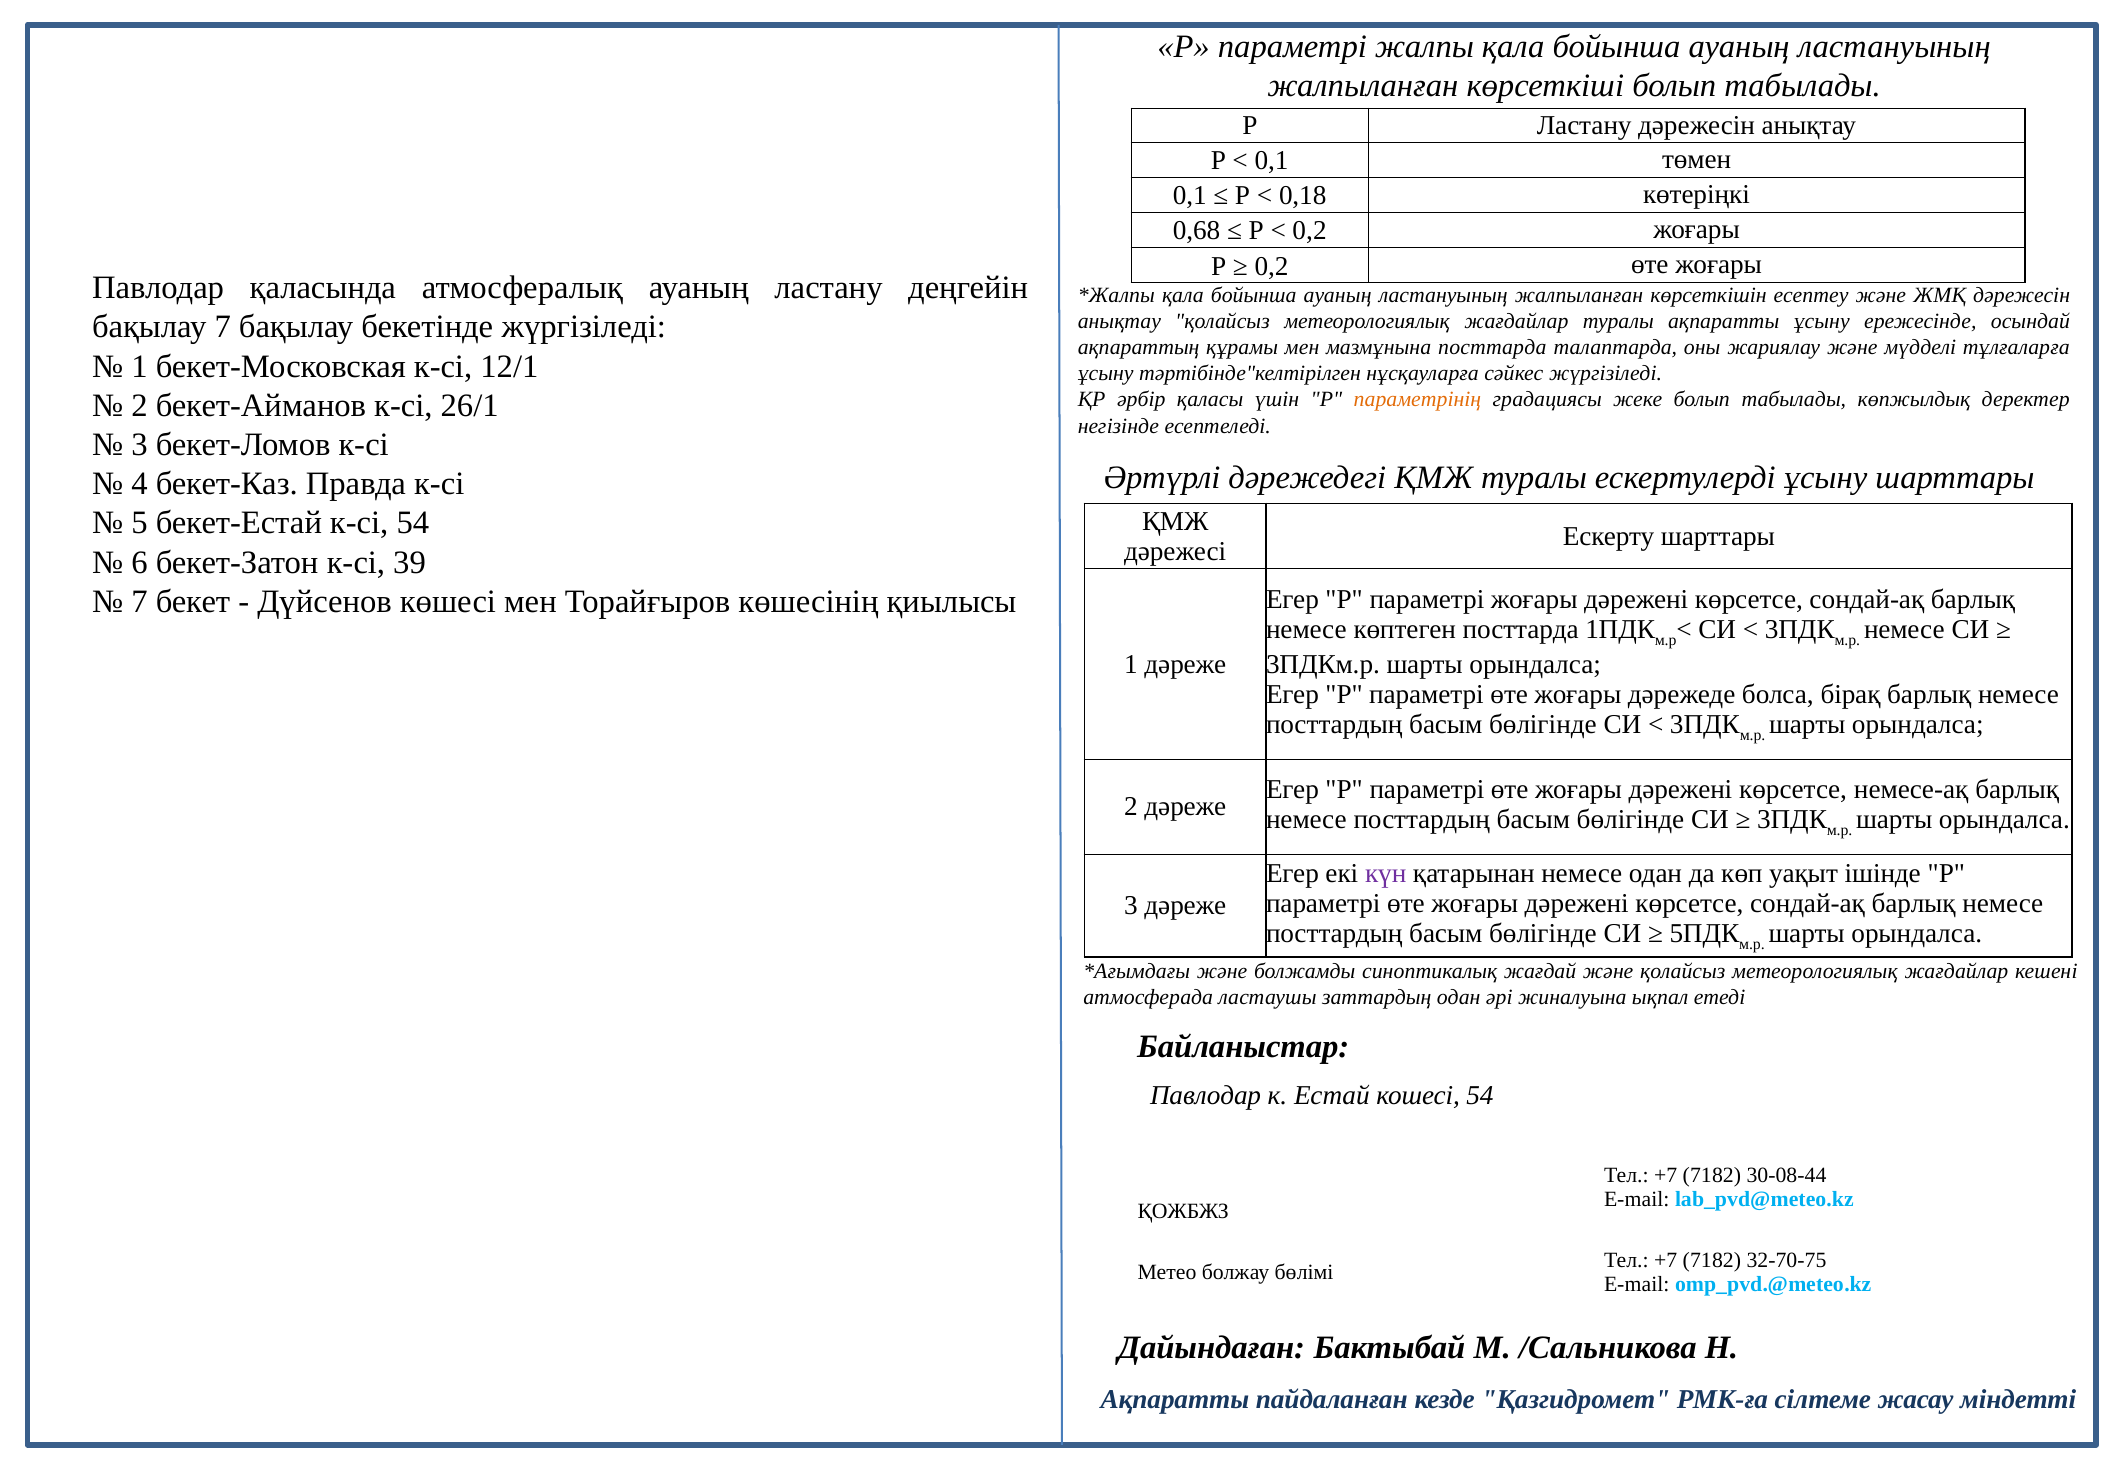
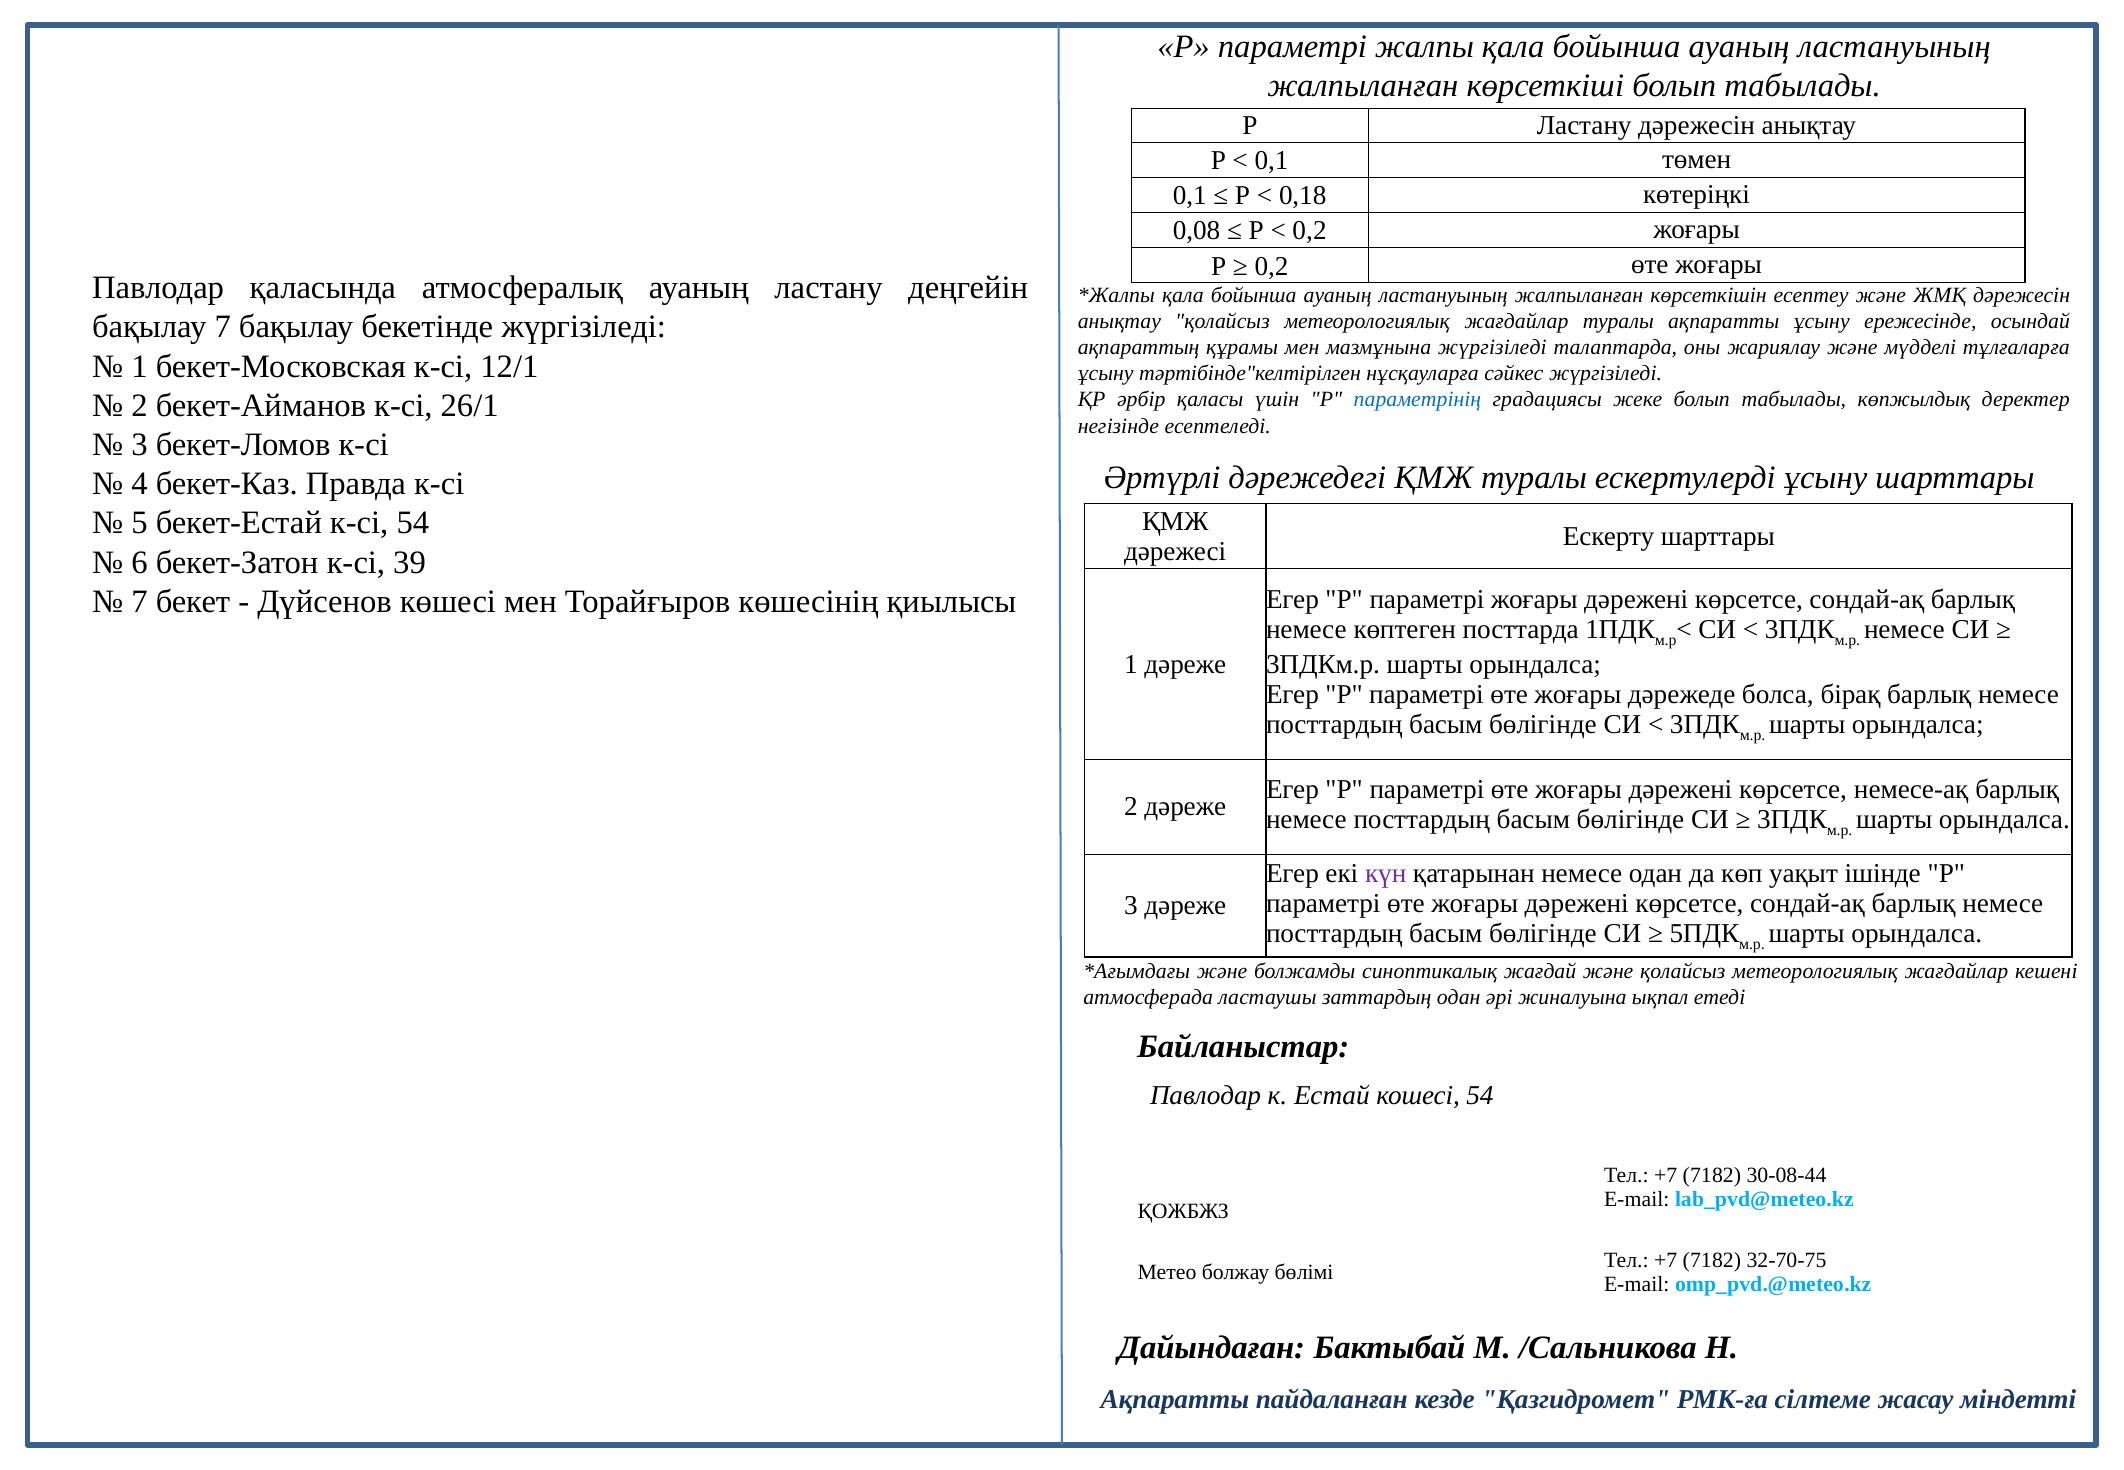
0,68: 0,68 -> 0,08 (1197, 231)
мазмұнына посттарда: посттарда -> жүргізіледі (1492, 348)
параметрінің colour: orange -> blue (1417, 400)
